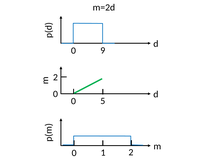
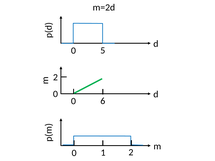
9: 9 -> 5 (103, 50)
5: 5 -> 6 (103, 101)
